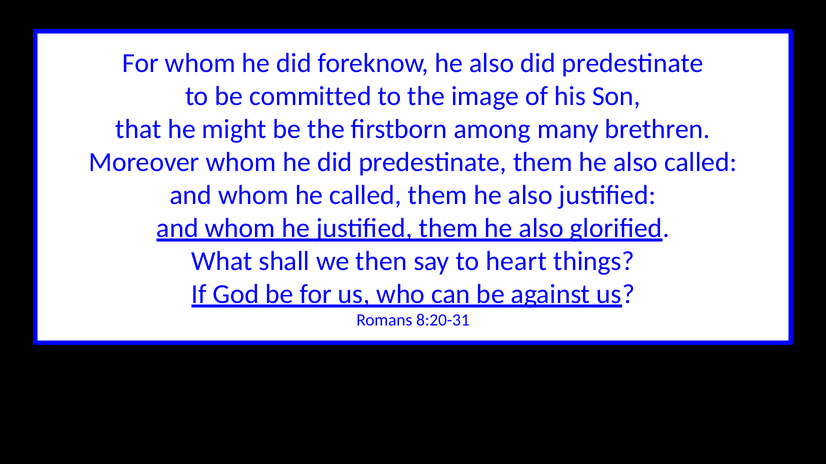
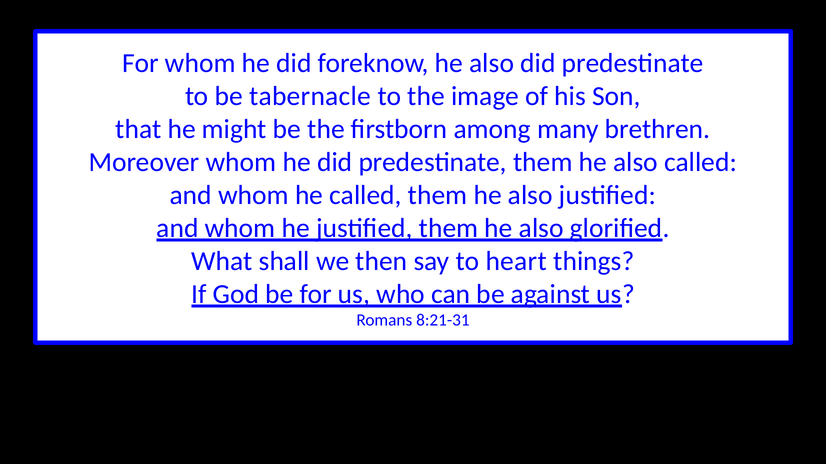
committed: committed -> tabernacle (310, 96)
8:20-31: 8:20-31 -> 8:21-31 (443, 321)
